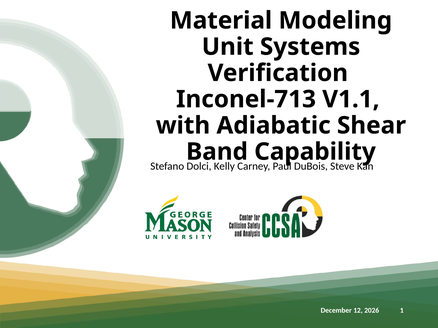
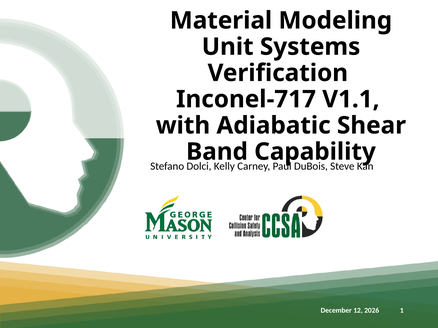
Inconel-713: Inconel-713 -> Inconel-717 (246, 99)
